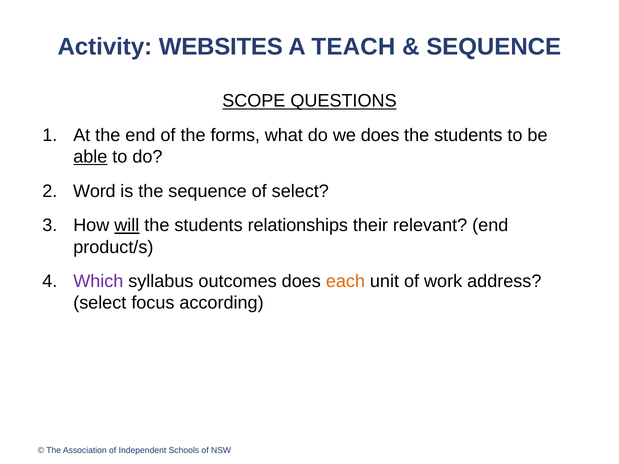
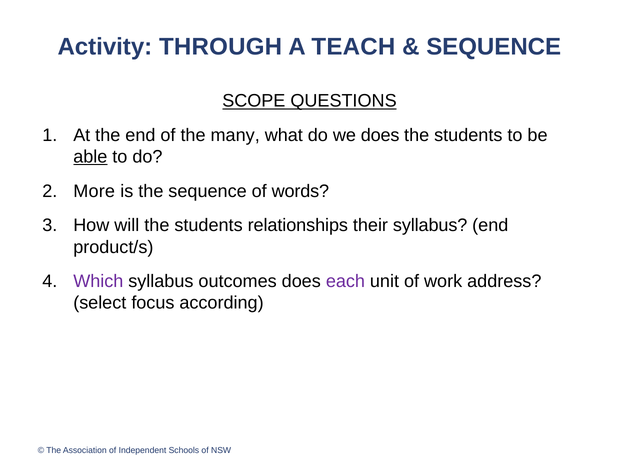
WEBSITES: WEBSITES -> THROUGH (221, 47)
forms: forms -> many (235, 135)
Word: Word -> More (94, 191)
of select: select -> words (300, 191)
will underline: present -> none (127, 226)
their relevant: relevant -> syllabus (430, 226)
each colour: orange -> purple (345, 282)
